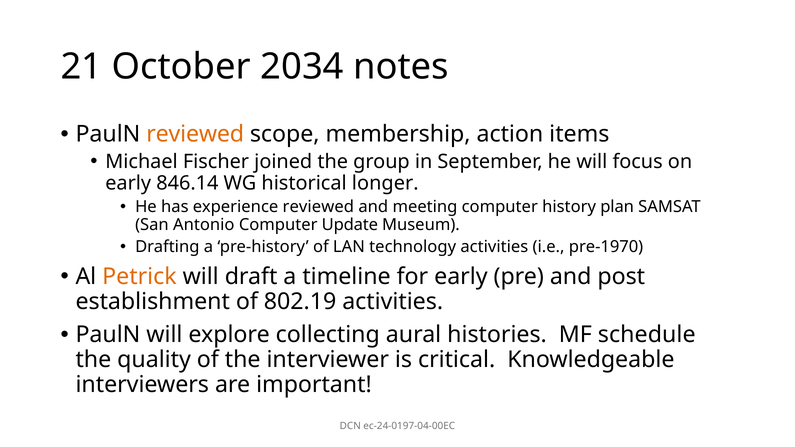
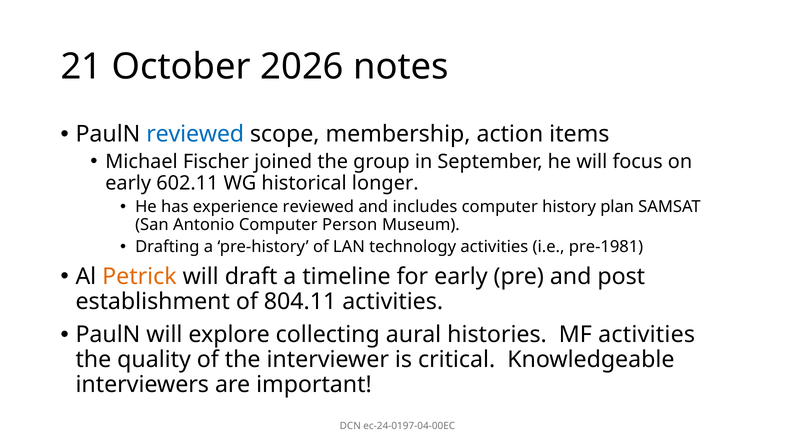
2034: 2034 -> 2026 (302, 67)
reviewed colour: orange -> blue (195, 134)
846.14: 846.14 -> 602.11 (187, 183)
meeting: meeting -> includes (425, 207)
Update: Update -> Person (350, 225)
pre-1970: pre-1970 -> pre-1981 (606, 247)
802.19: 802.19 -> 804.11 (300, 302)
MF schedule: schedule -> activities (647, 335)
